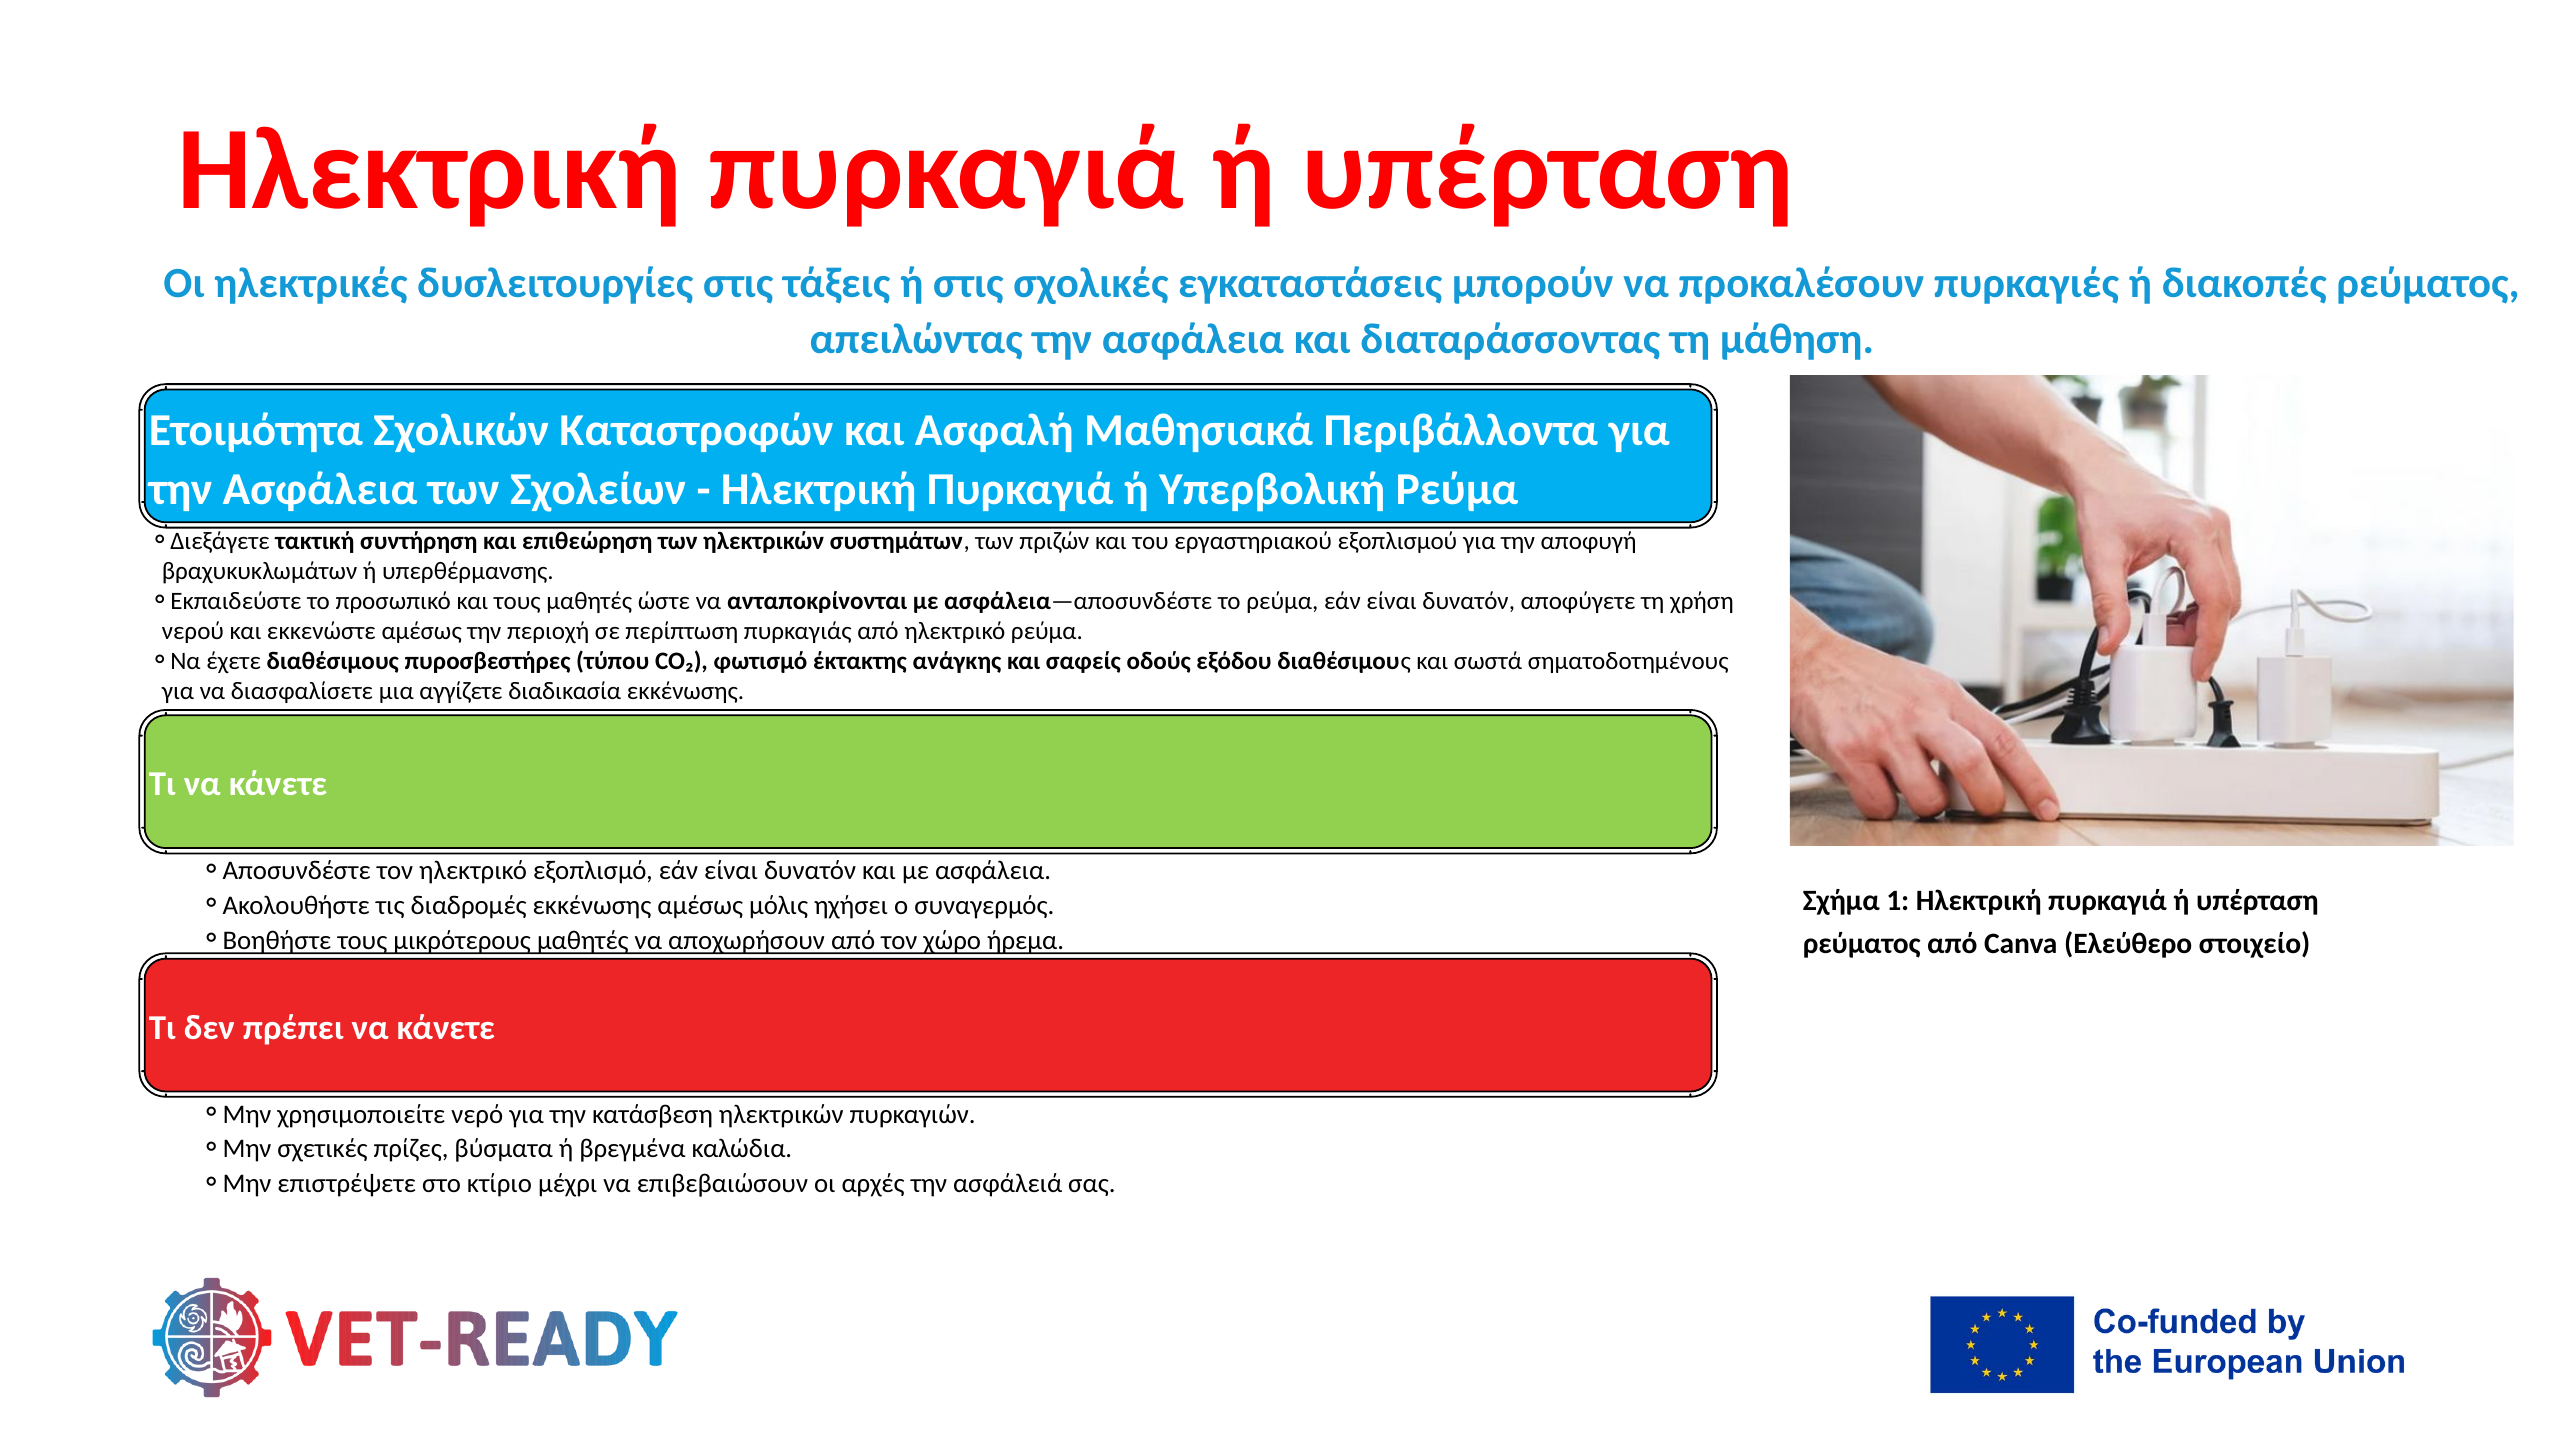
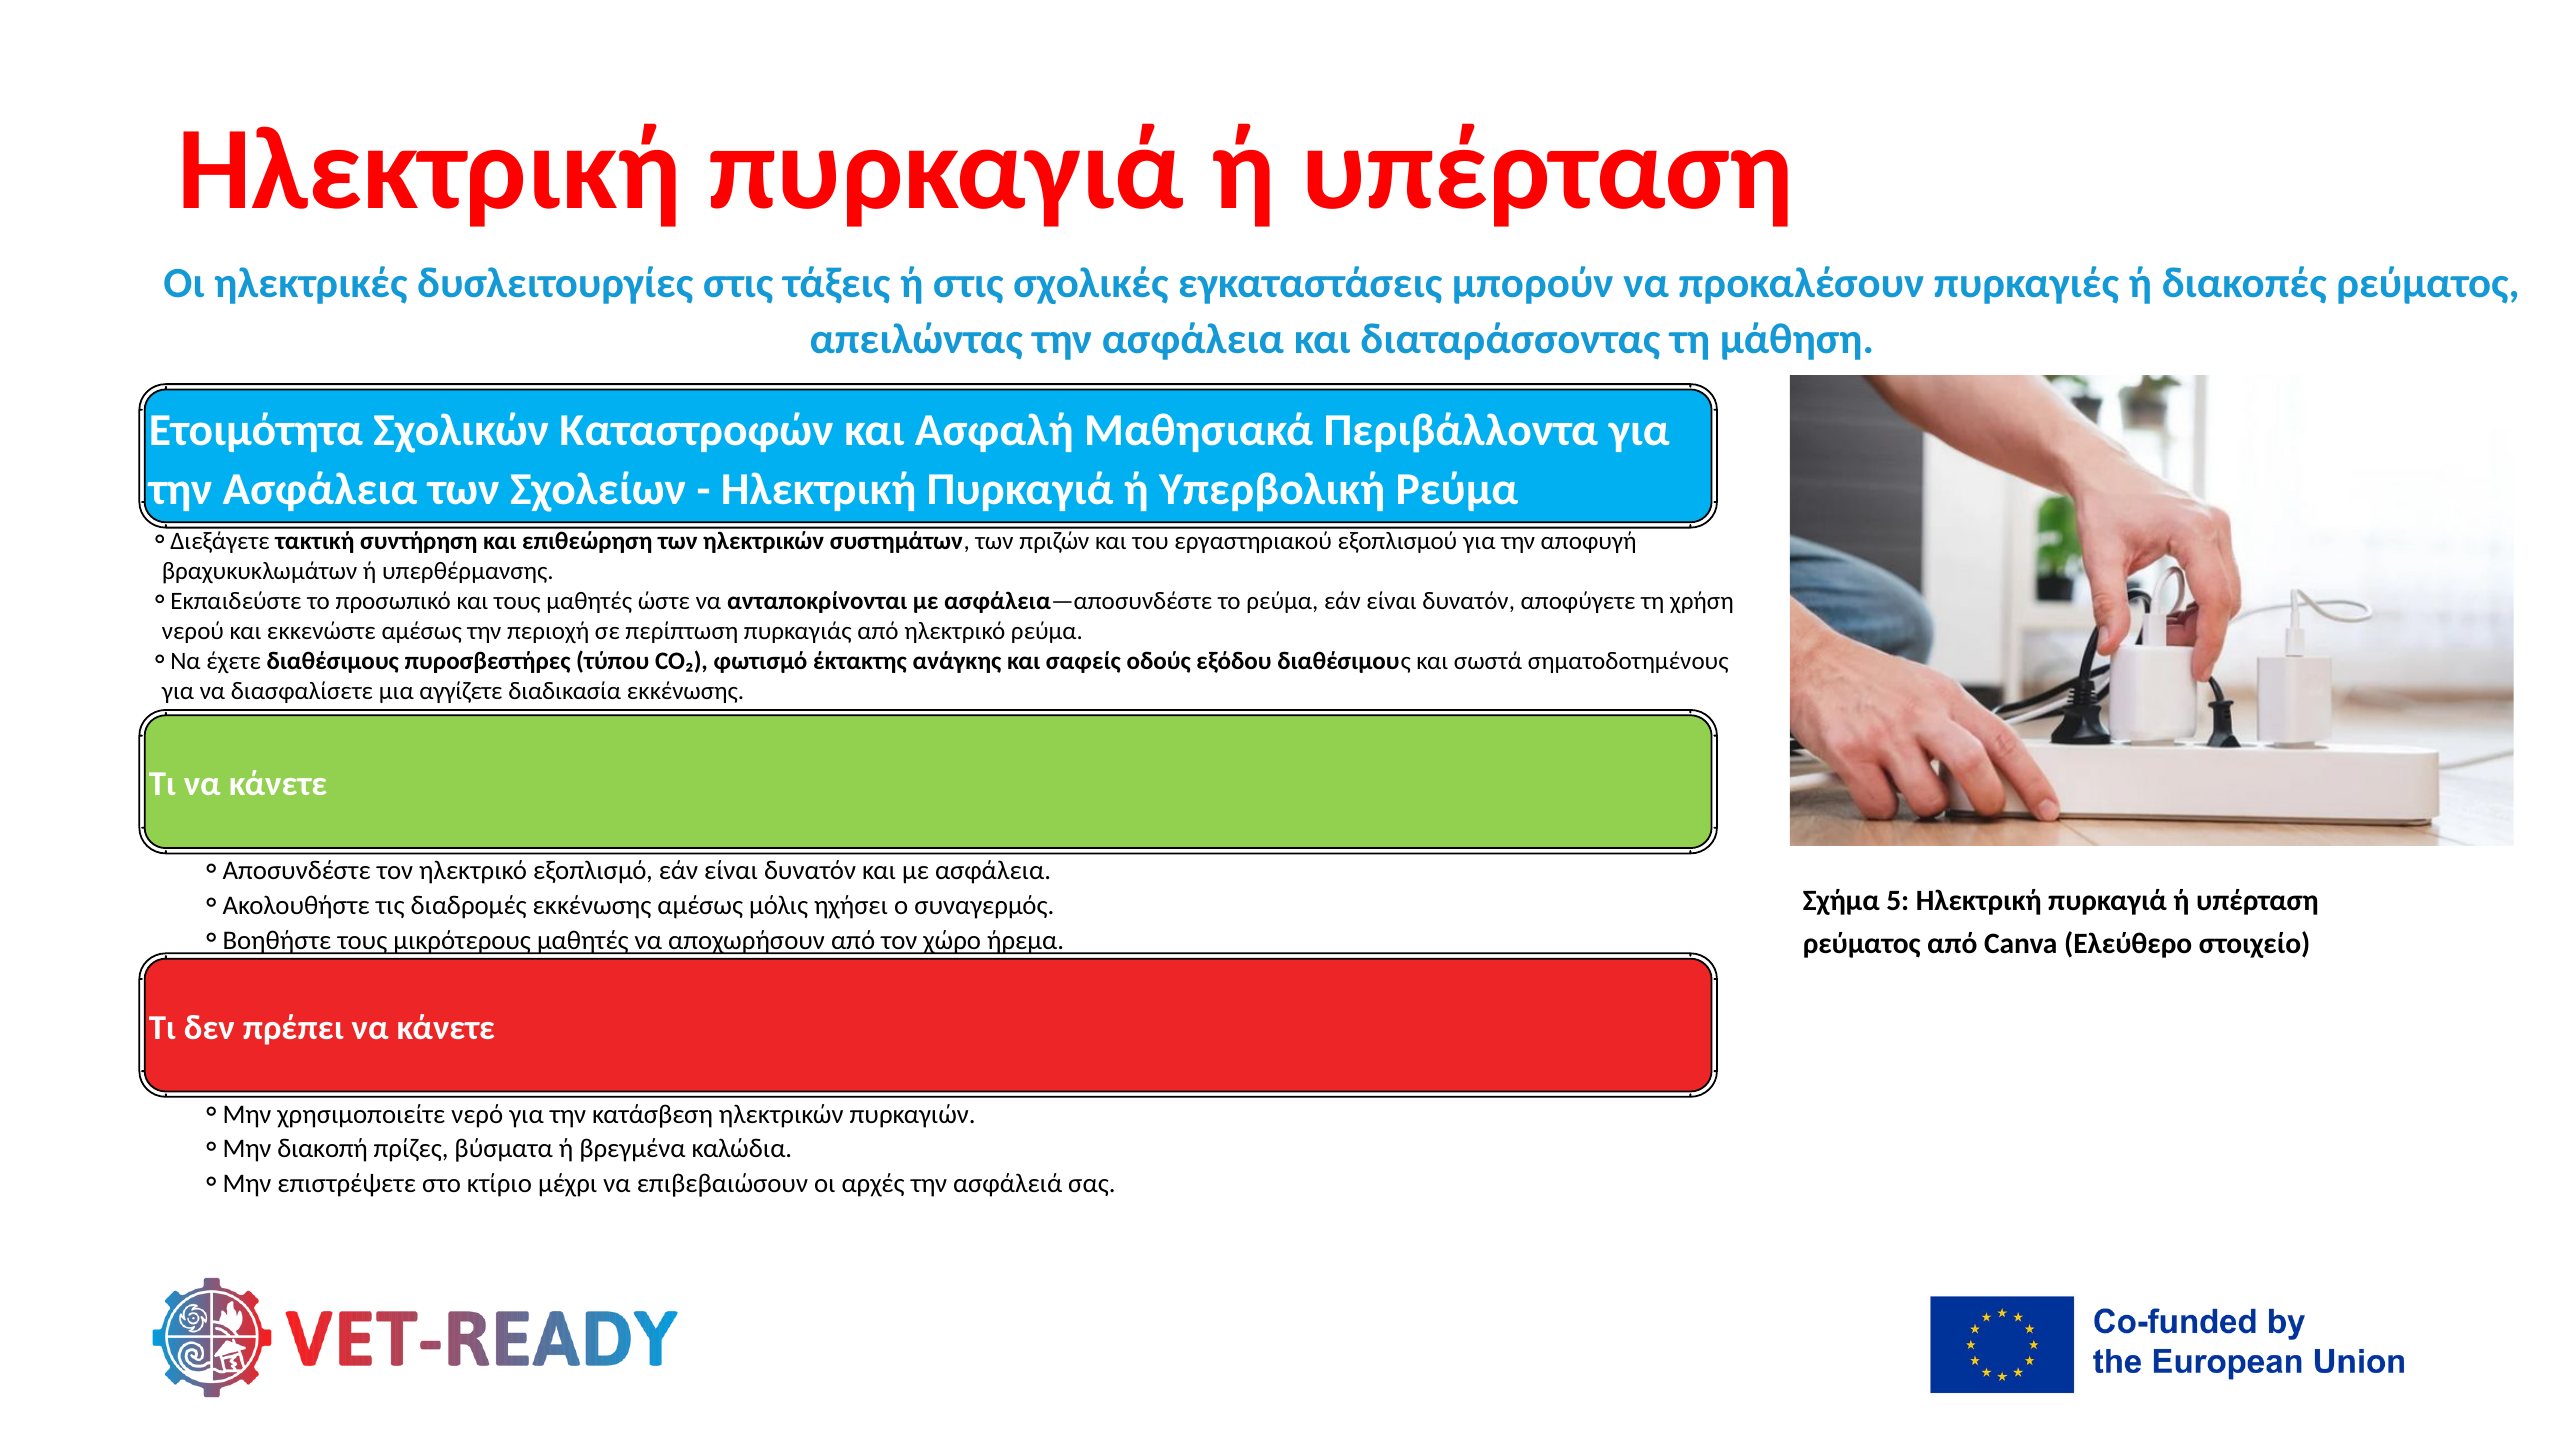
1: 1 -> 5 (1898, 901)
σχετικές: σχετικές -> διακοπή (323, 1149)
